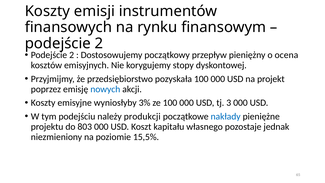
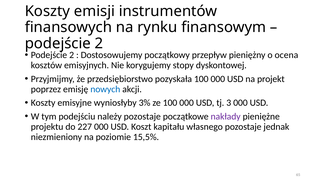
należy produkcji: produkcji -> pozostaje (142, 116)
nakłady colour: blue -> purple (226, 116)
803: 803 -> 227 (85, 127)
